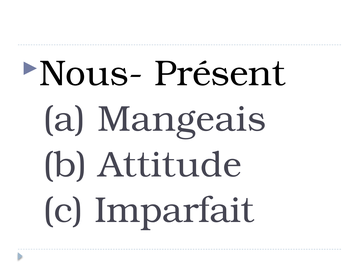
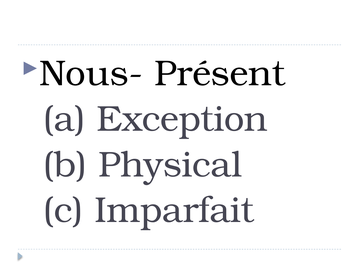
Mangeais: Mangeais -> Exception (182, 119)
Attitude: Attitude -> Physical (170, 165)
